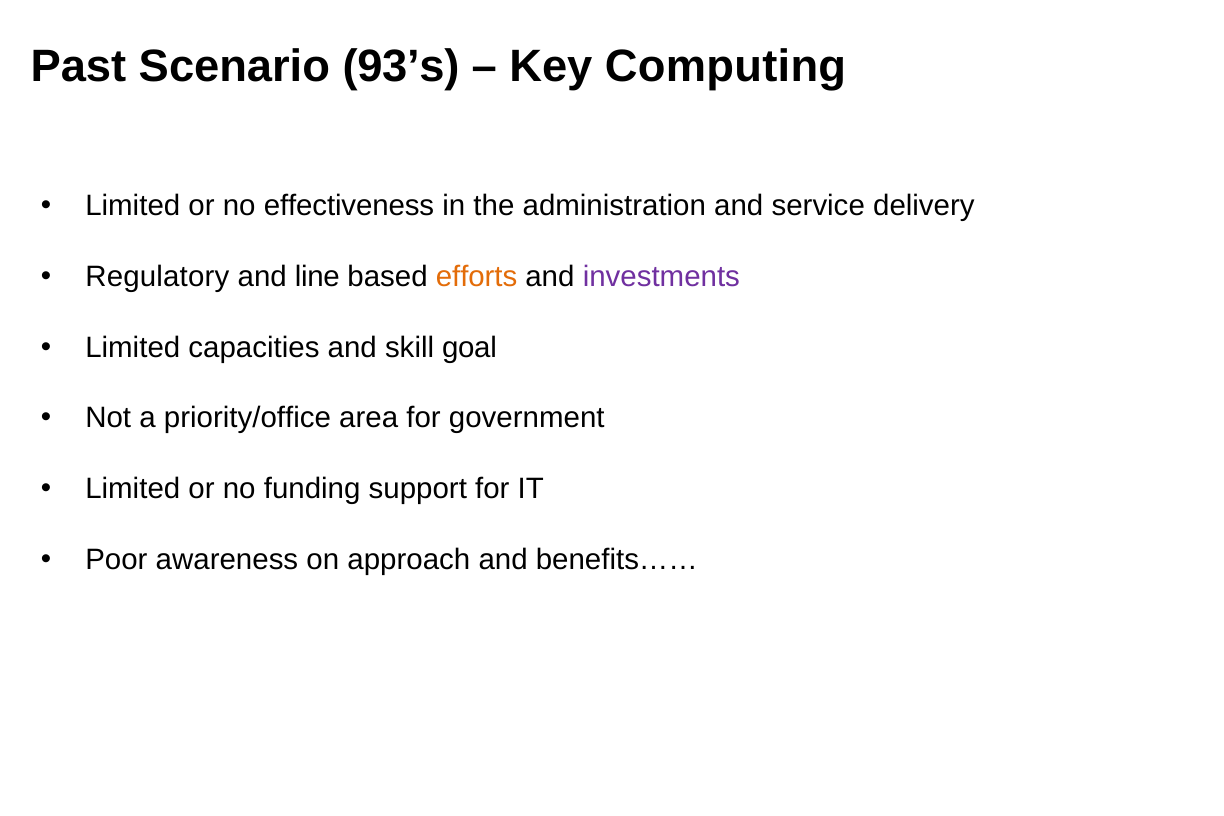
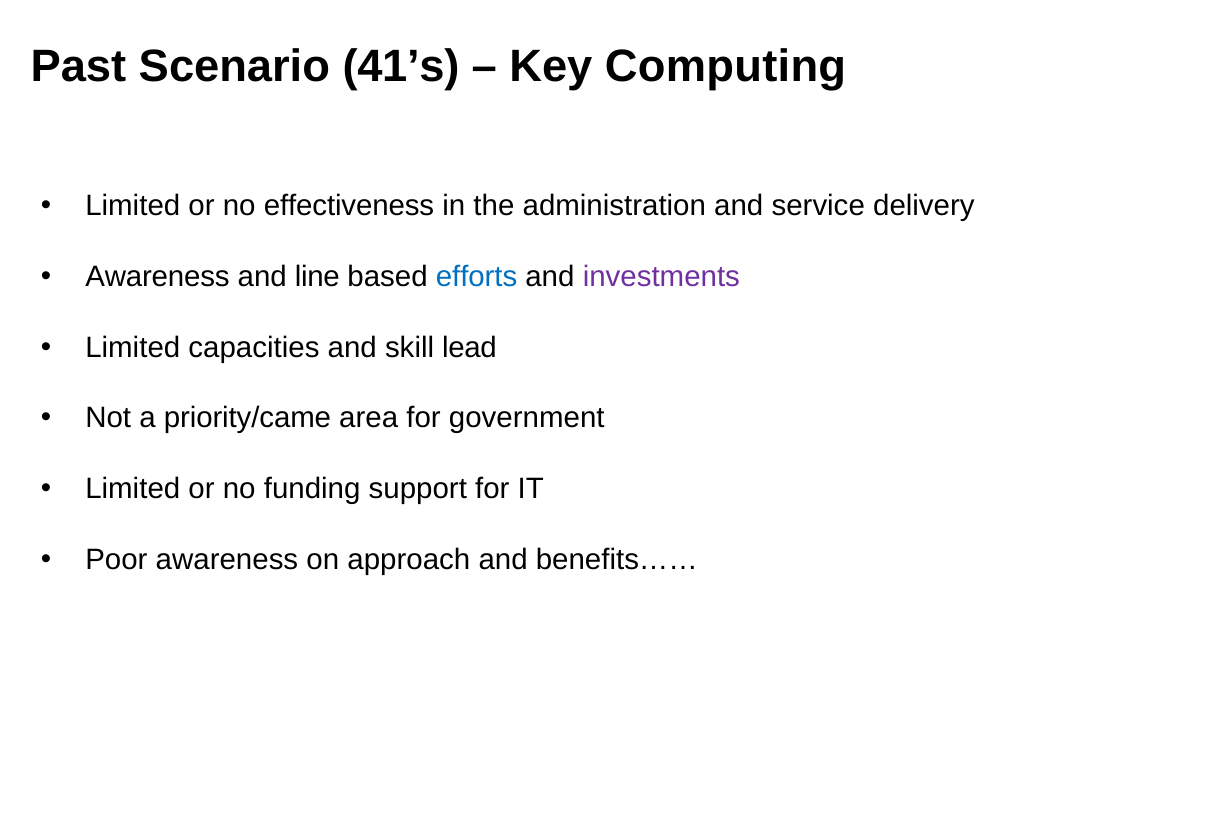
93’s: 93’s -> 41’s (401, 67)
Regulatory: Regulatory -> Awareness (157, 277)
efforts colour: orange -> blue (477, 277)
goal: goal -> lead (469, 347)
priority/office: priority/office -> priority/came (247, 418)
